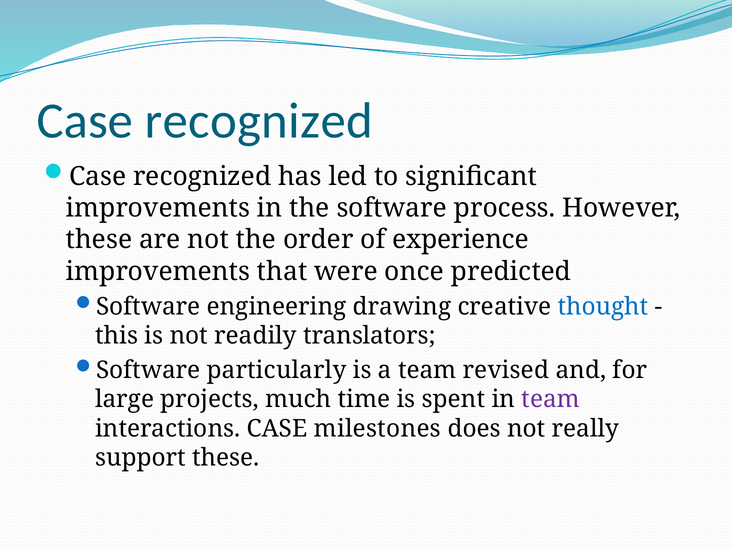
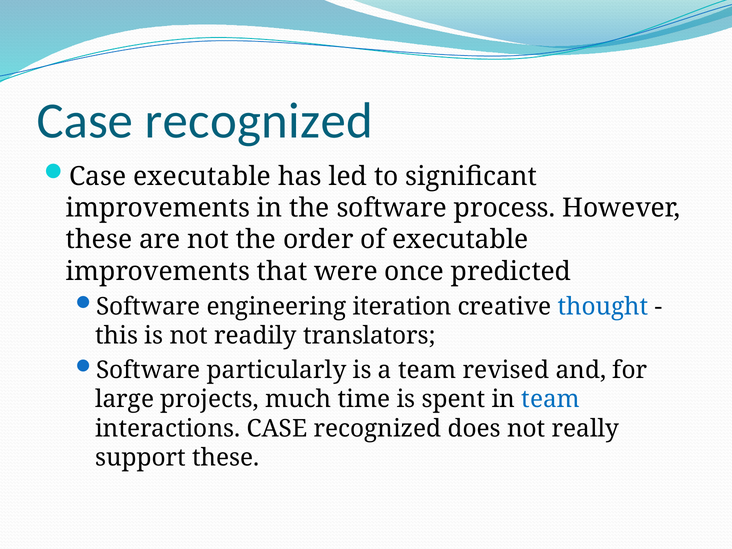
recognized: recognized -> executable (202, 176)
of experience: experience -> executable (460, 240)
drawing: drawing -> iteration (402, 307)
team colour: purple -> blue (551, 399)
interactions CASE milestones: milestones -> recognized (377, 429)
